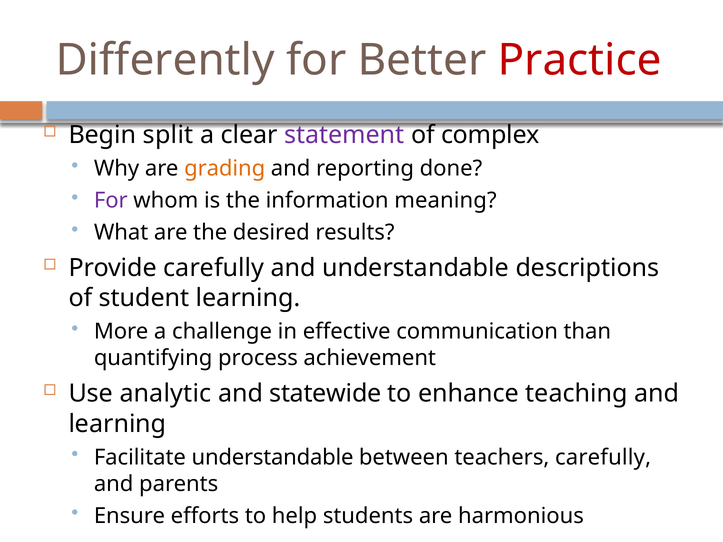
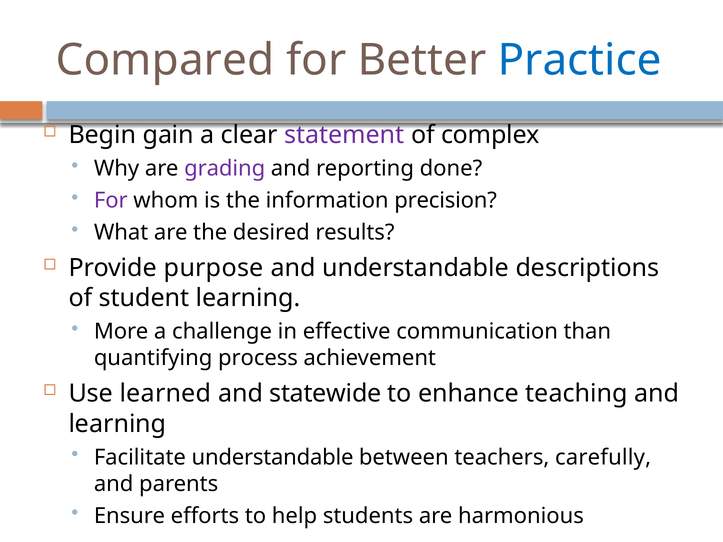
Differently: Differently -> Compared (165, 60)
Practice colour: red -> blue (580, 60)
split: split -> gain (168, 135)
grading colour: orange -> purple (225, 168)
meaning: meaning -> precision (446, 201)
Provide carefully: carefully -> purpose (214, 268)
analytic: analytic -> learned (165, 394)
